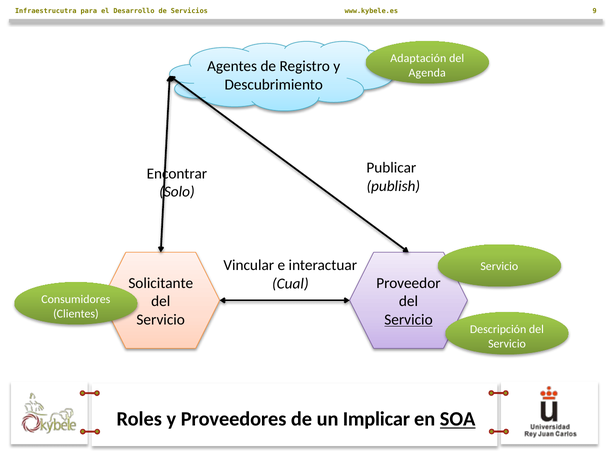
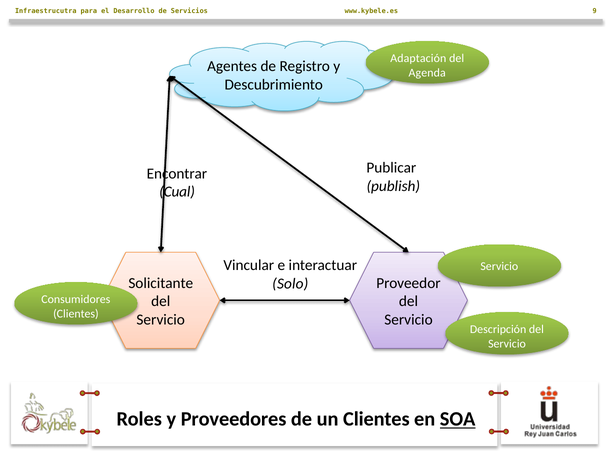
Solo: Solo -> Cual (177, 192)
Cual: Cual -> Solo (290, 284)
Servicio underline: present -> none (408, 320)
un Implicar: Implicar -> Clientes (376, 419)
